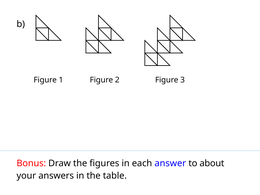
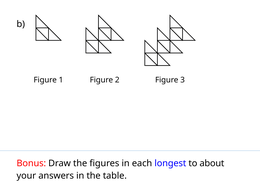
answer: answer -> longest (170, 163)
